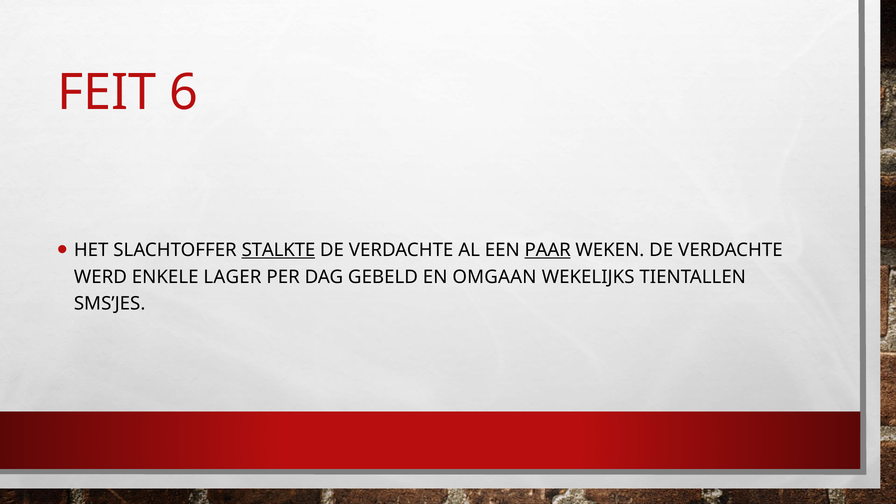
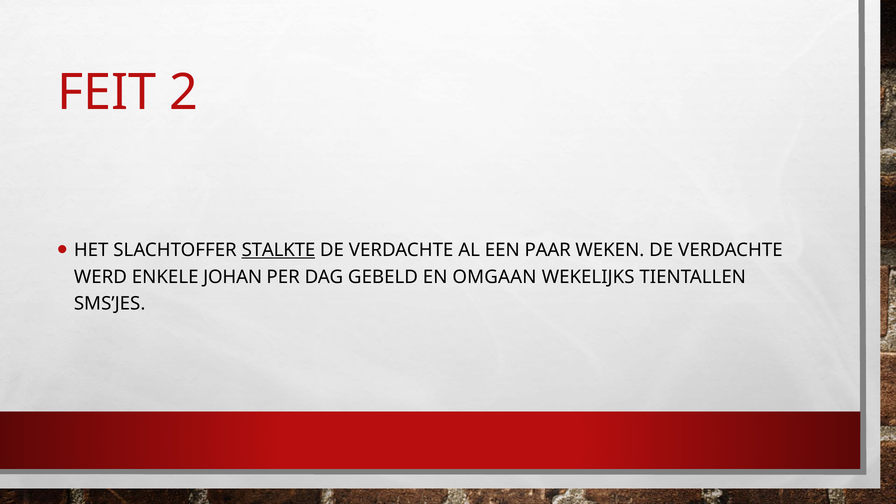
6: 6 -> 2 (184, 92)
PAAR underline: present -> none (548, 250)
LAGER: LAGER -> JOHAN (233, 277)
